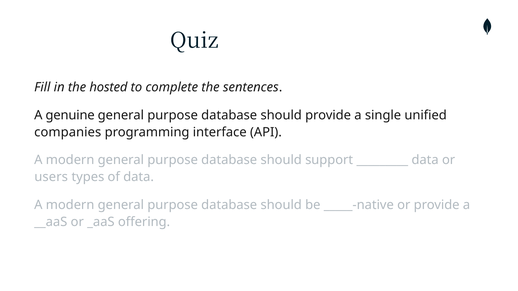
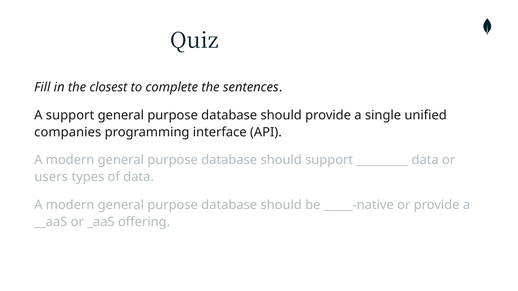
hosted: hosted -> closest (108, 87)
A genuine: genuine -> support (70, 115)
